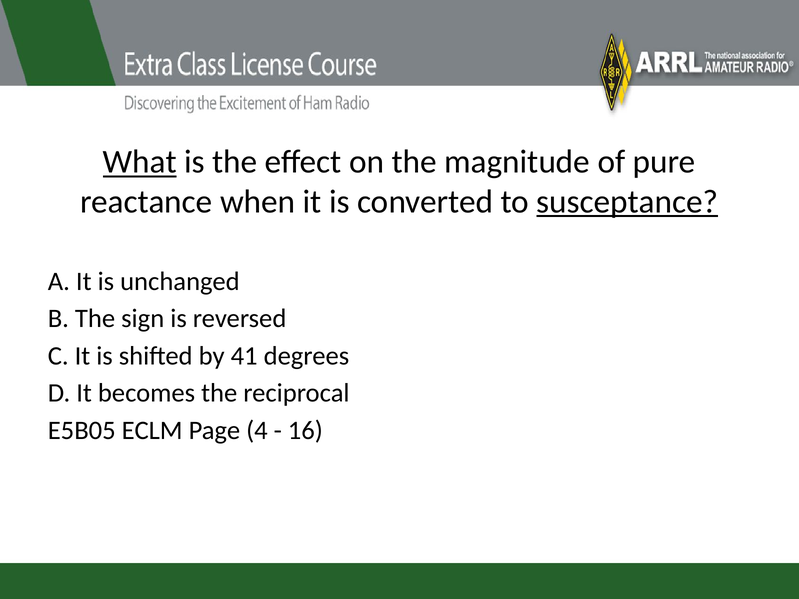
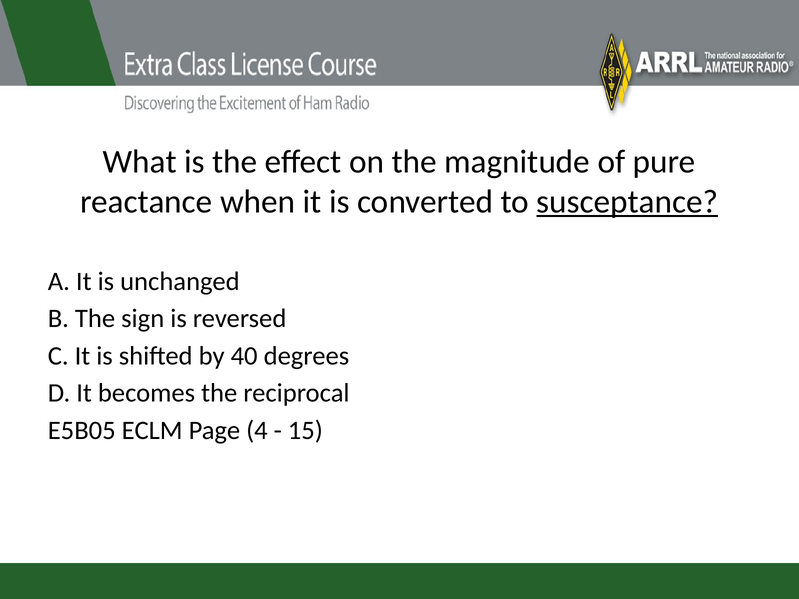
What underline: present -> none (140, 162)
41: 41 -> 40 (244, 356)
16: 16 -> 15 (305, 431)
